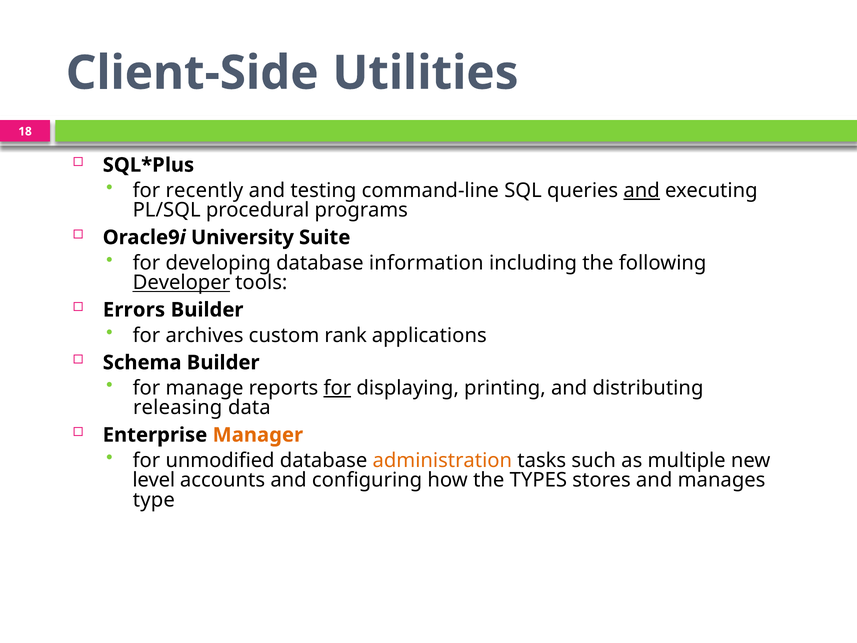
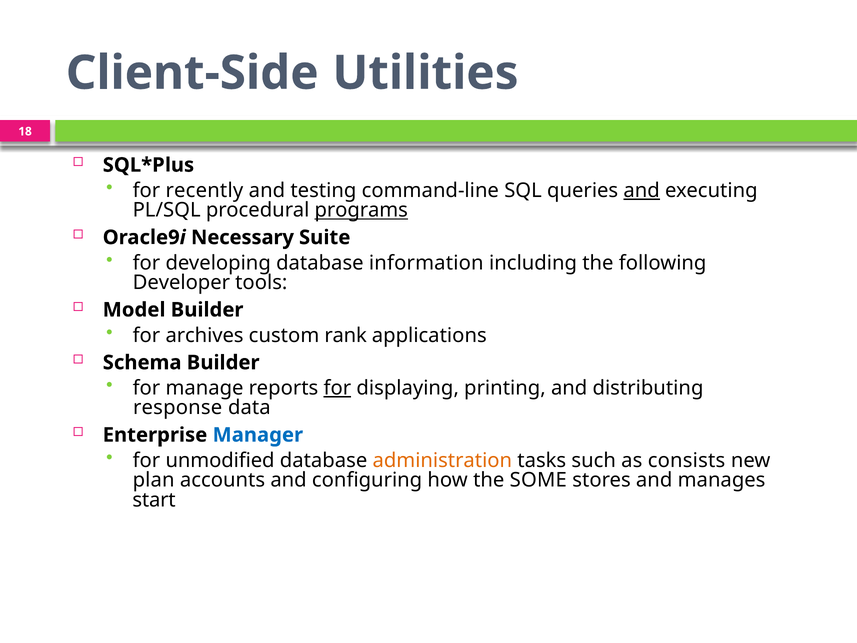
programs underline: none -> present (361, 210)
University: University -> Necessary (242, 237)
Developer underline: present -> none (181, 283)
Errors: Errors -> Model (134, 310)
releasing: releasing -> response (178, 408)
Manager colour: orange -> blue (258, 435)
multiple: multiple -> consists (687, 460)
level: level -> plan (154, 480)
TYPES: TYPES -> SOME (538, 480)
type: type -> start (154, 500)
